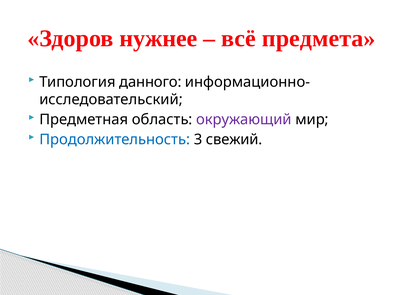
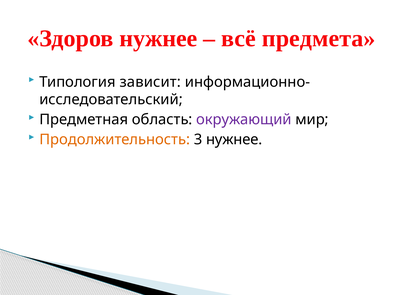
данного: данного -> зависит (150, 82)
Продолжительность colour: blue -> orange (115, 140)
3 свежий: свежий -> нужнее (234, 140)
